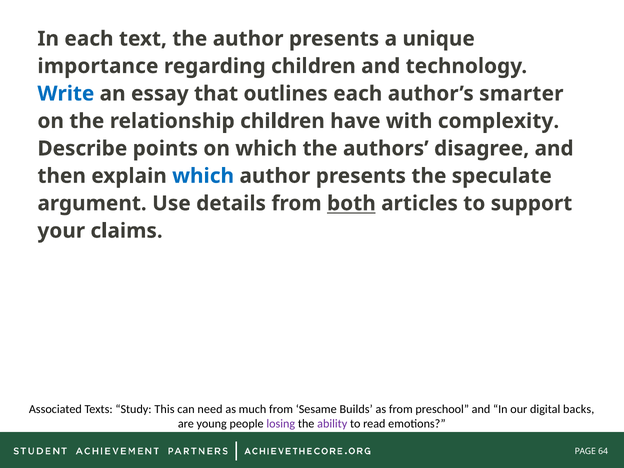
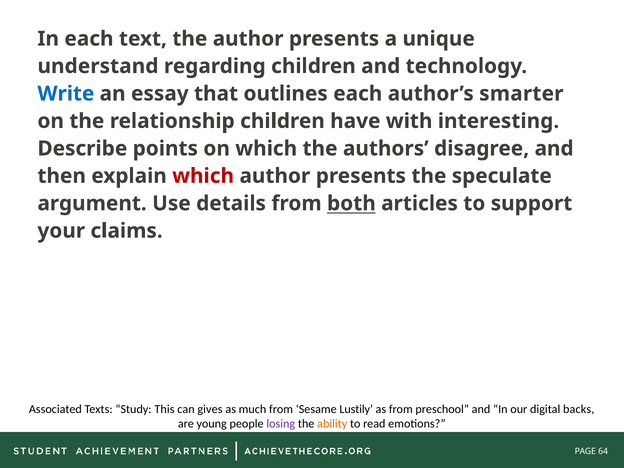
importance: importance -> understand (98, 66)
complexity: complexity -> interesting (499, 121)
which colour: blue -> red (203, 176)
need: need -> gives (210, 409)
Builds: Builds -> Lustily (356, 409)
ability colour: purple -> orange (332, 424)
